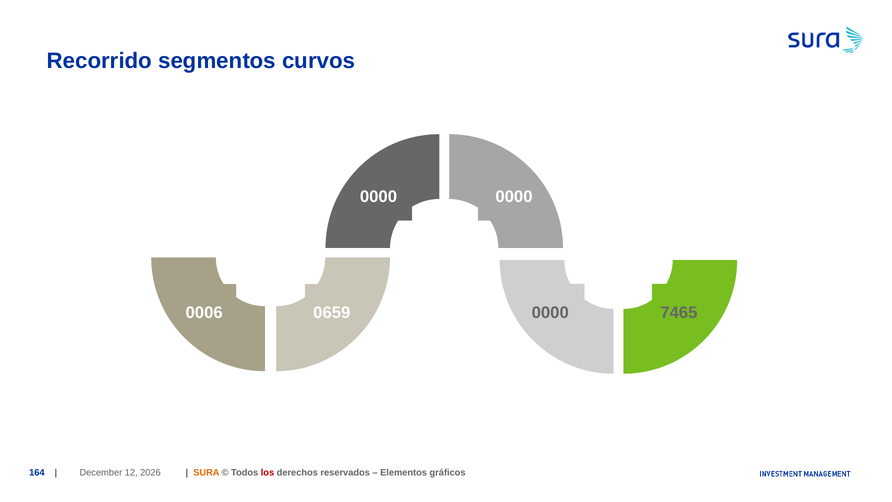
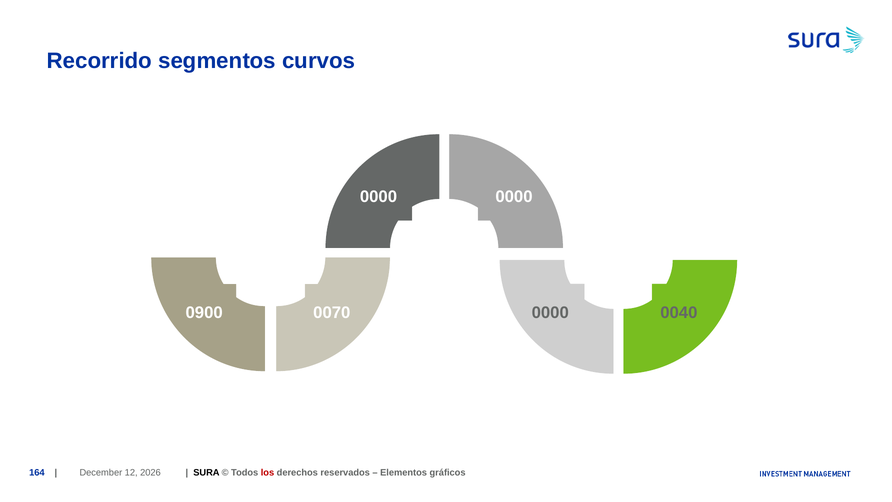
0006: 0006 -> 0900 (204, 313)
0659: 0659 -> 0070 (332, 313)
7465: 7465 -> 0040 (679, 313)
SURA colour: orange -> black (206, 472)
